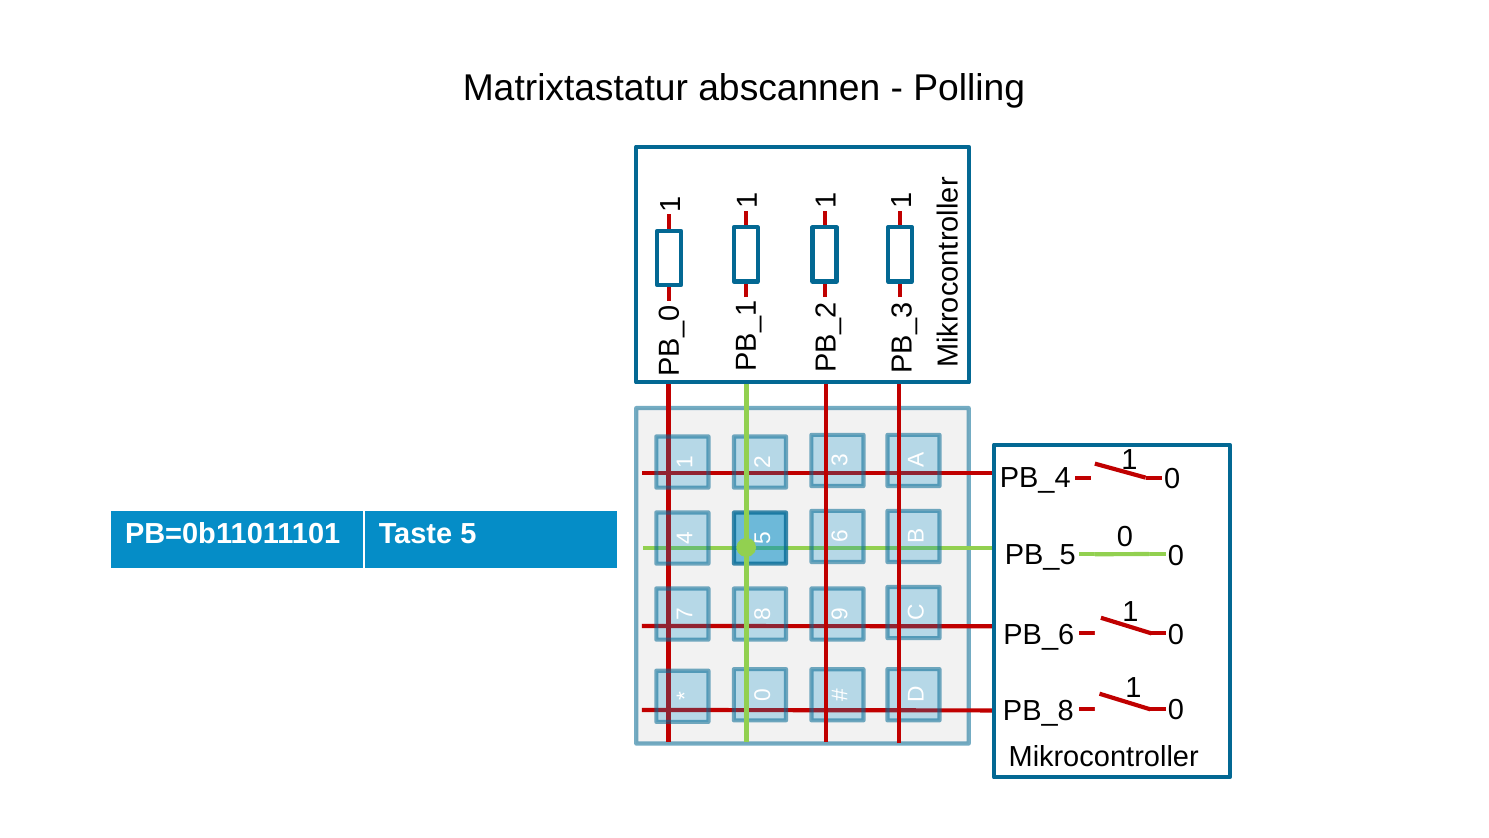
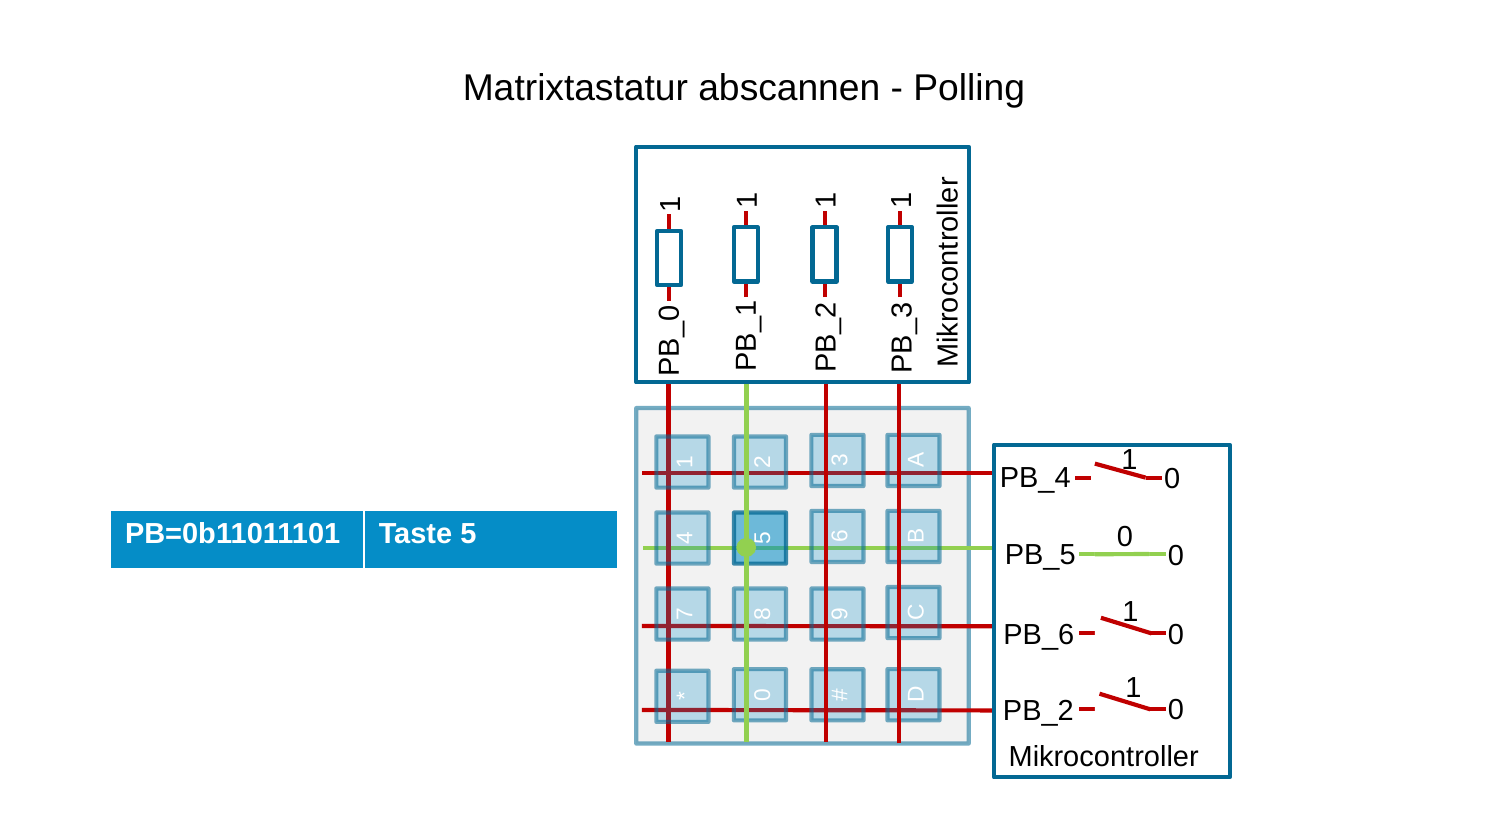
PB_8: PB_8 -> PB_2 (1038, 710)
